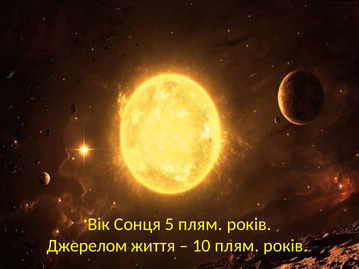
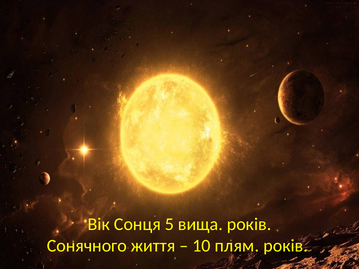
5 плям: плям -> вища (200, 224)
Джерелом: Джерелом -> Сонячного (87, 246)
